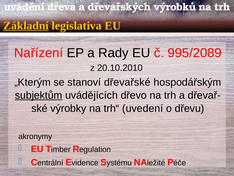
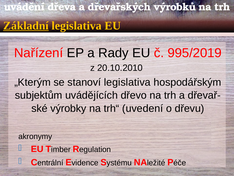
995/2089: 995/2089 -> 995/2019 (195, 53)
stanoví dřevařské: dřevařské -> legislativa (127, 82)
subjektům underline: present -> none (39, 95)
